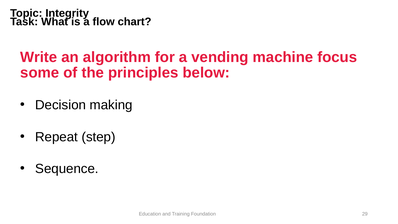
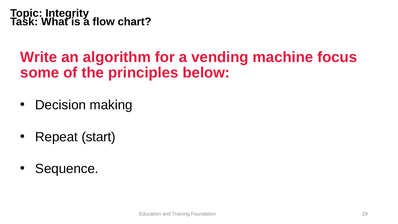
step: step -> start (99, 137)
